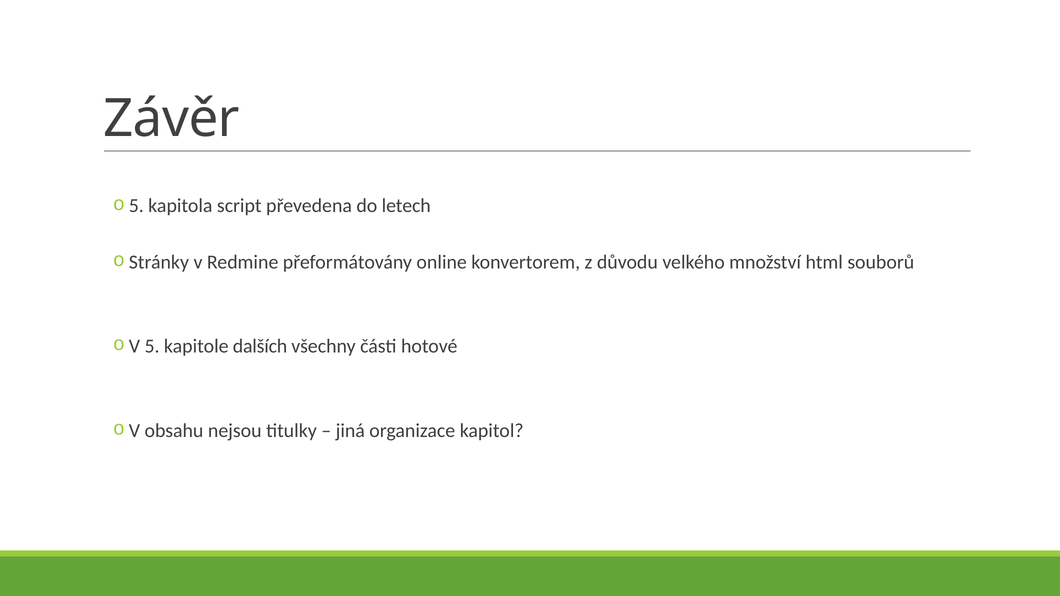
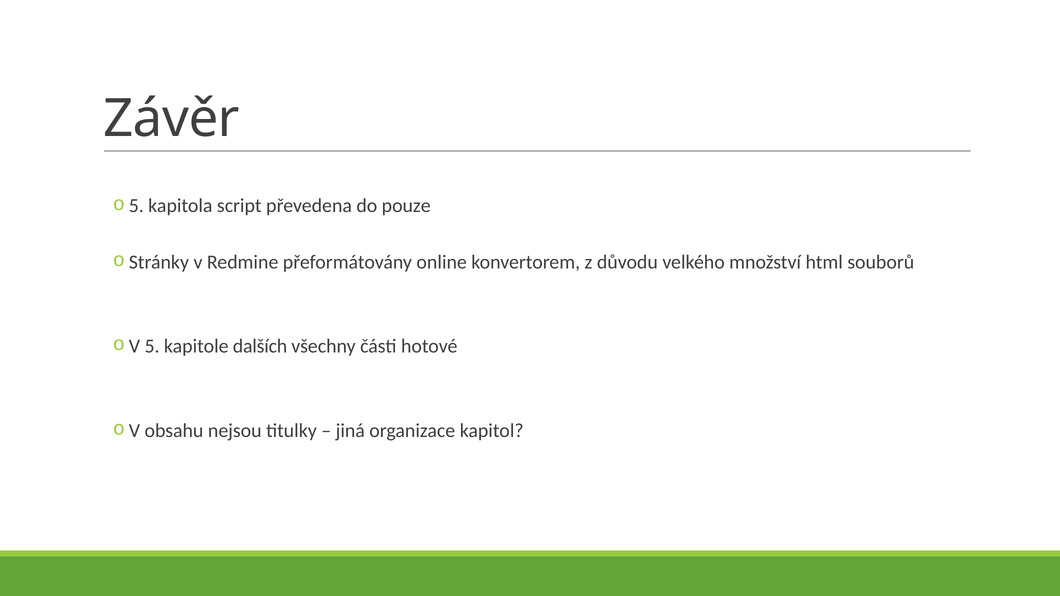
letech: letech -> pouze (406, 206)
